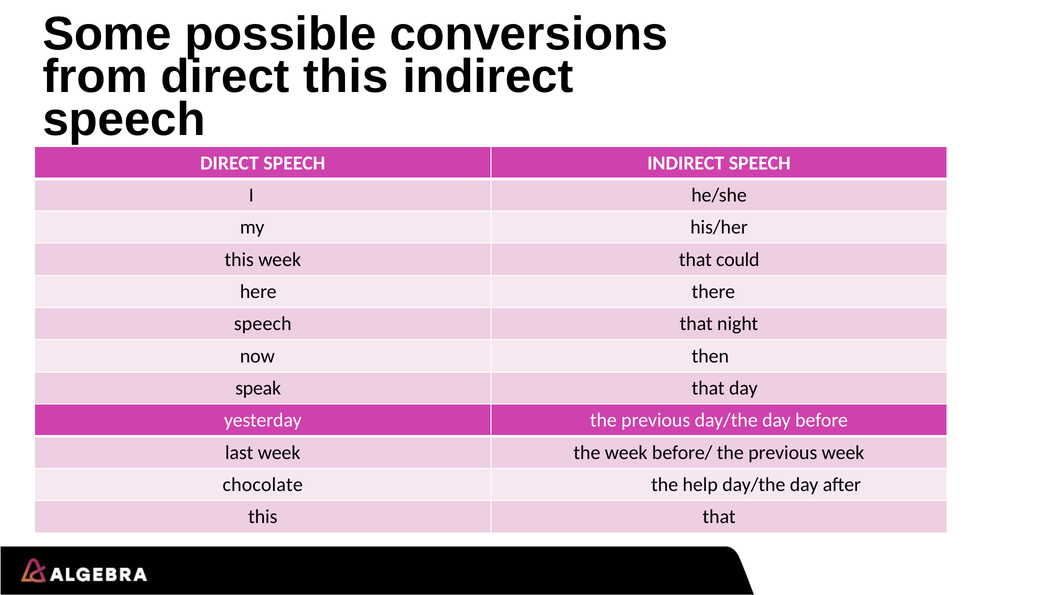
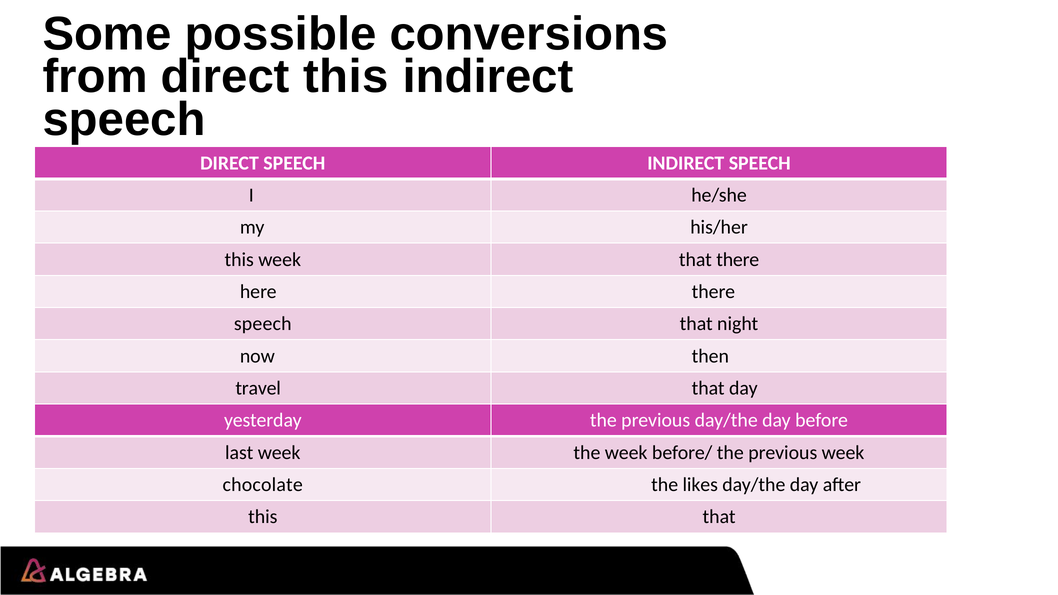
that could: could -> there (738, 260)
speak: speak -> travel (258, 388)
help: help -> likes (700, 485)
